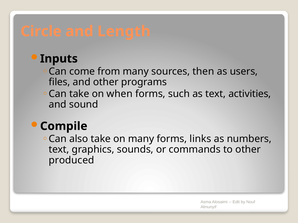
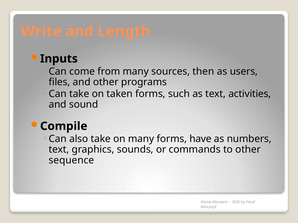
Circle: Circle -> Write (41, 31)
when: when -> taken (120, 94)
links: links -> have (200, 139)
produced: produced -> sequence (71, 161)
